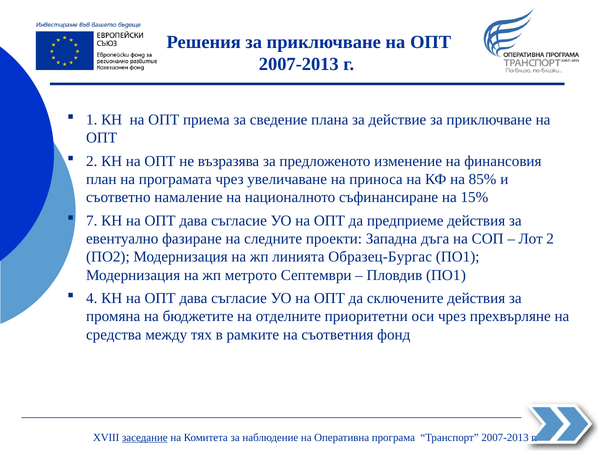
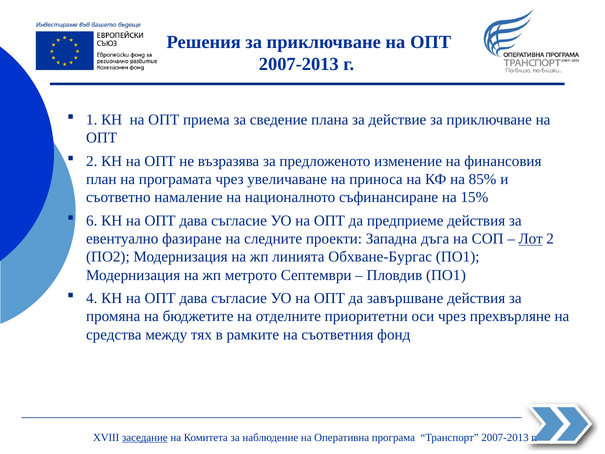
7: 7 -> 6 (92, 220)
Лот underline: none -> present (531, 239)
Образец-Бургас: Образец-Бургас -> Обхване-Бургас (380, 257)
сключените: сключените -> завършване (405, 298)
